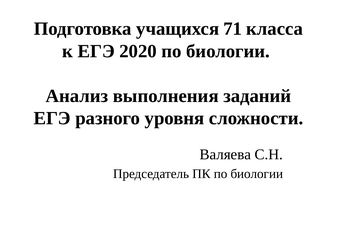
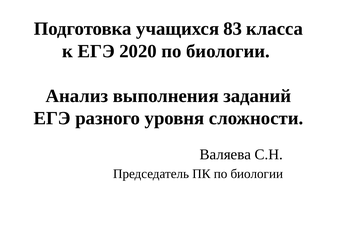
71: 71 -> 83 (233, 29)
